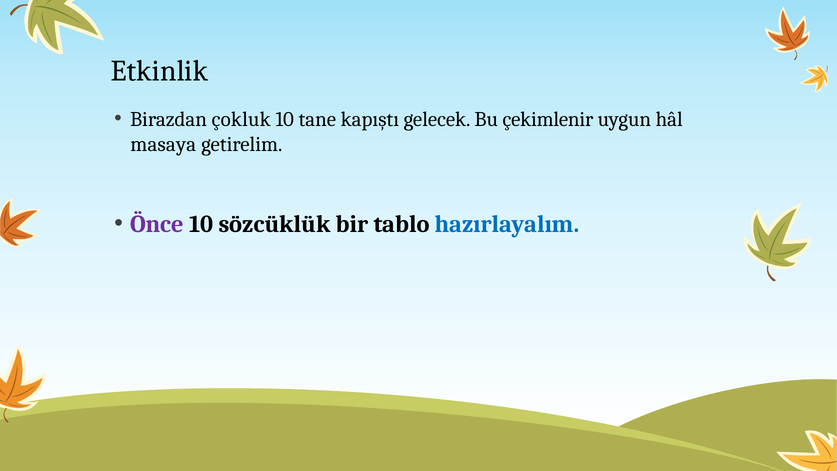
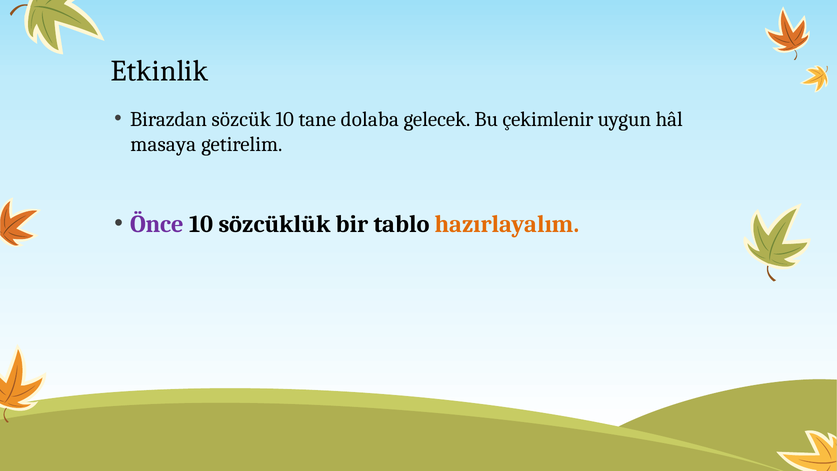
çokluk: çokluk -> sözcük (241, 119)
kapıştı: kapıştı -> dolaba (370, 119)
hazırlayalım colour: blue -> orange (507, 224)
